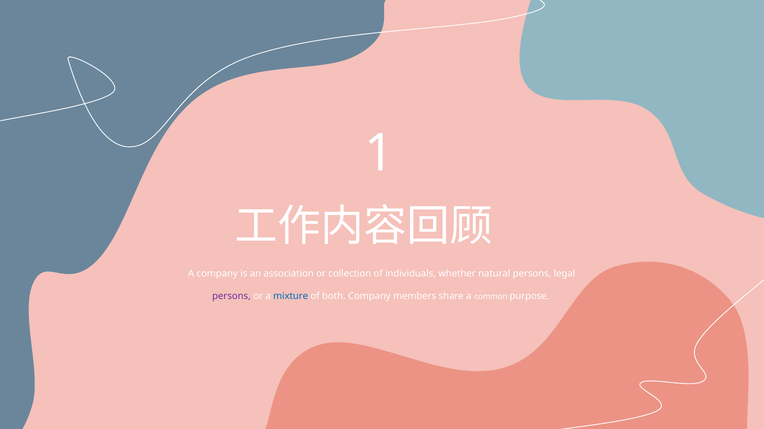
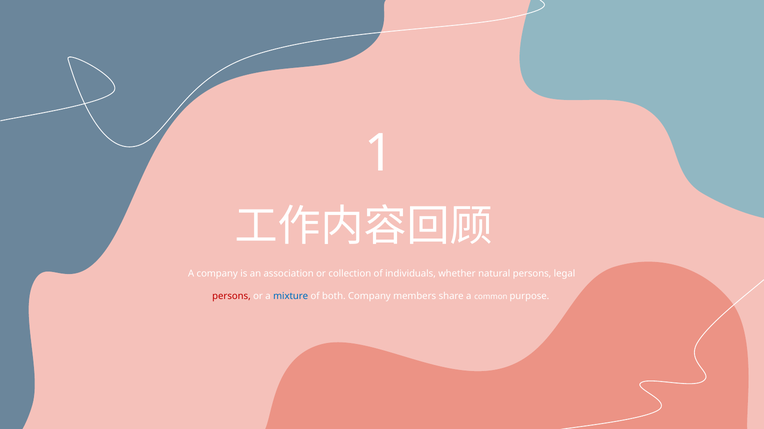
persons colour: purple -> red (231, 297)
